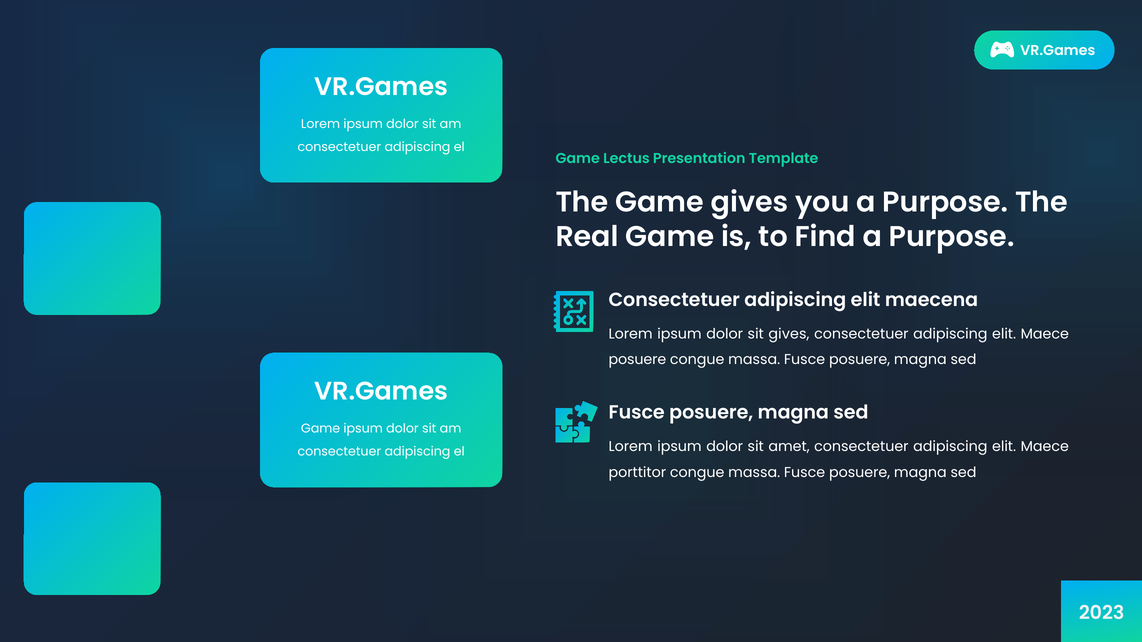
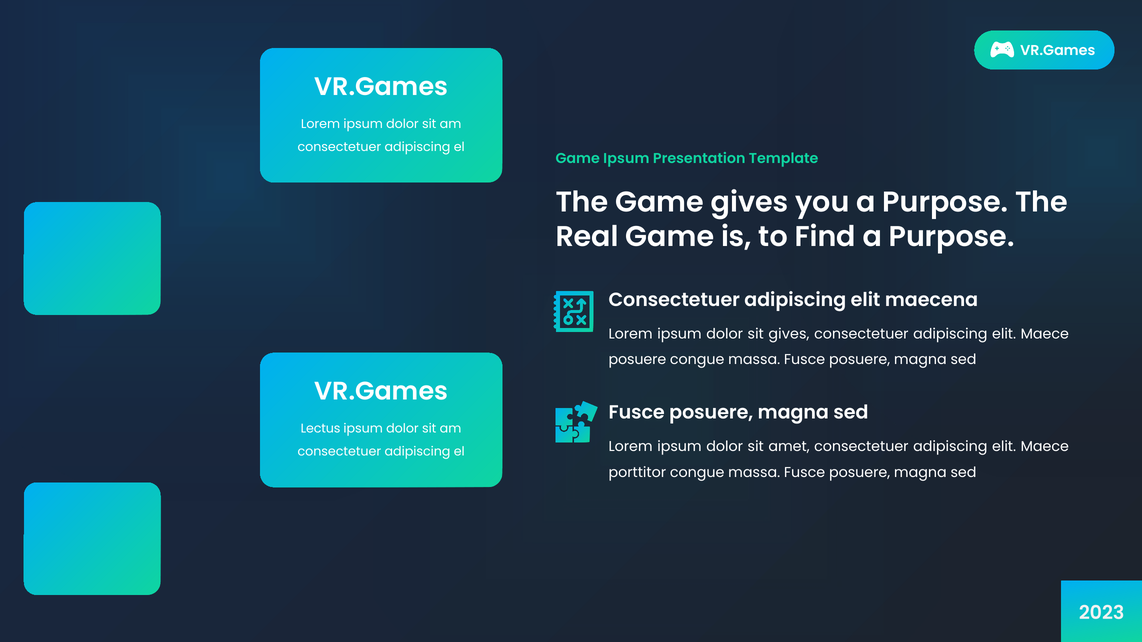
Lectus: Lectus -> Ipsum (626, 159)
Game: Game -> Lectus (321, 429)
